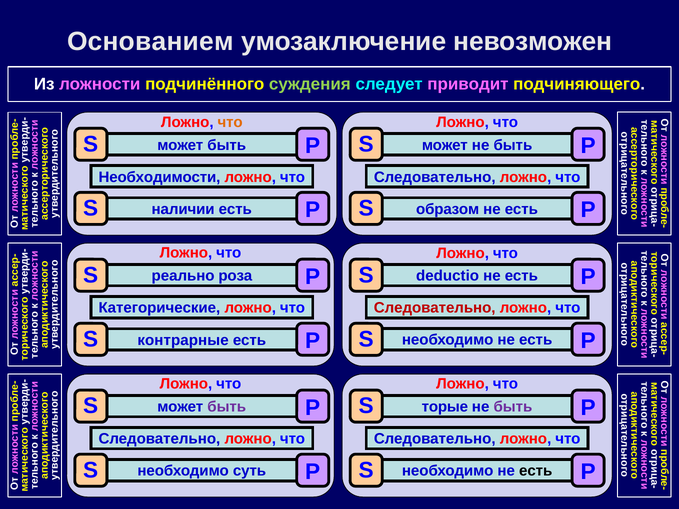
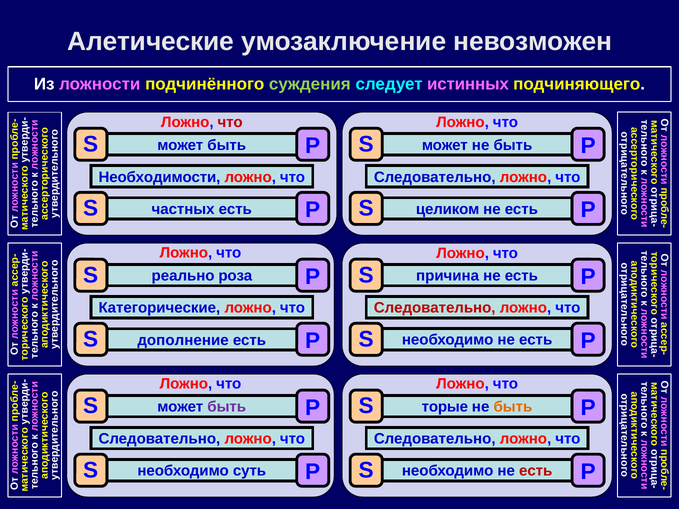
Основанием: Основанием -> Алетические (151, 41)
приводит: приводит -> истинных (468, 84)
что colour: orange -> red (230, 122)
наличии: наличии -> частных (183, 209)
образом: образом -> целиком (448, 209)
deductio: deductio -> причина (448, 276)
контрарные: контрарные -> дополнение (183, 340)
быть colour: purple -> orange (513, 407)
есть colour: black -> red (536, 471)
